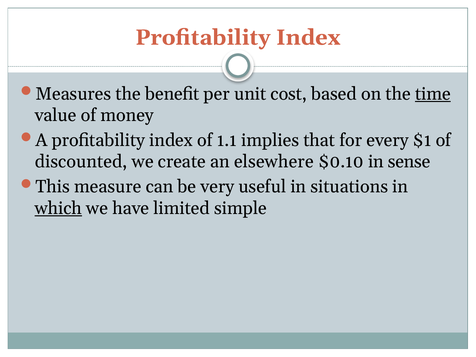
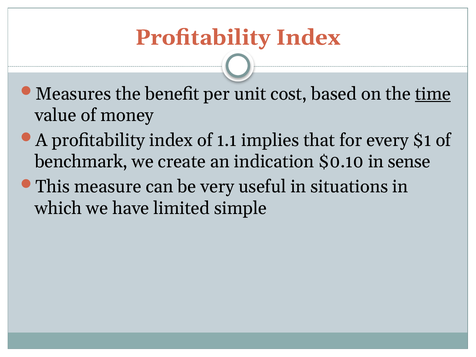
discounted: discounted -> benchmark (81, 162)
elsewhere: elsewhere -> indication (274, 162)
which underline: present -> none (58, 208)
